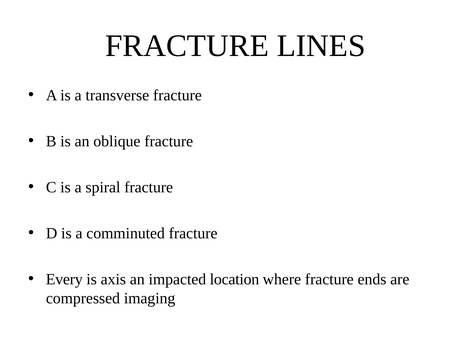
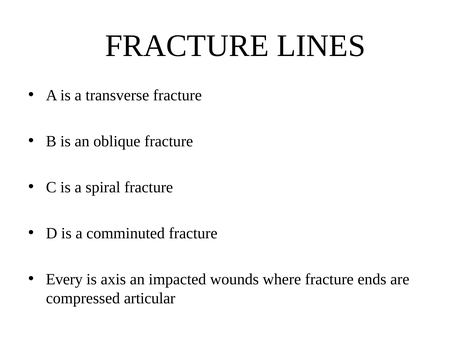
location: location -> wounds (234, 280)
imaging: imaging -> articular (150, 298)
